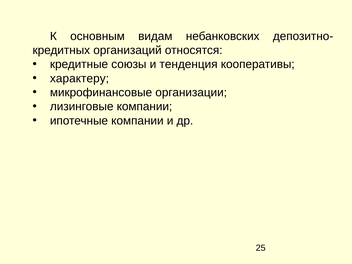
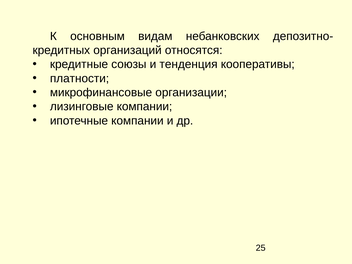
характеру: характеру -> платности (80, 78)
